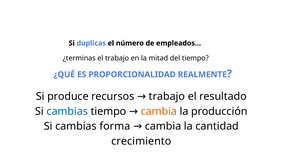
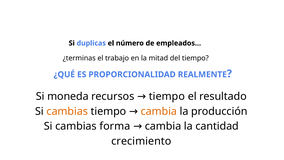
produce: produce -> moneda (68, 96)
recursos trabajo: trabajo -> tiempo (167, 96)
cambias colour: blue -> orange (67, 111)
